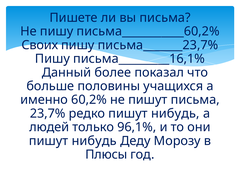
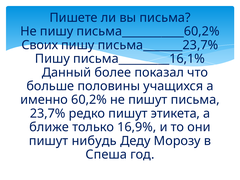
редко пишут нибудь: нибудь -> этикета (175, 113)
людей: людей -> ближе (49, 127)
96,1%: 96,1% -> 16,9% (137, 127)
Плюсы: Плюсы -> Спеша (106, 155)
